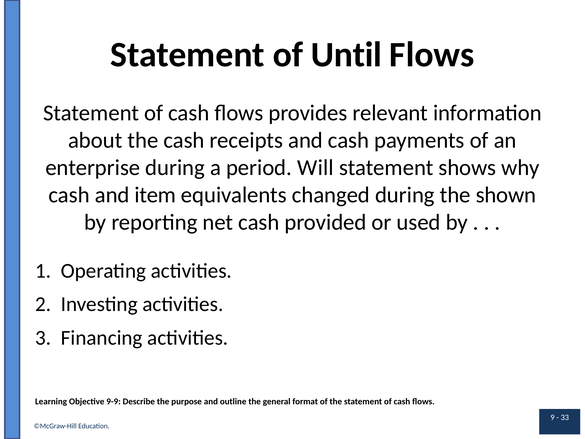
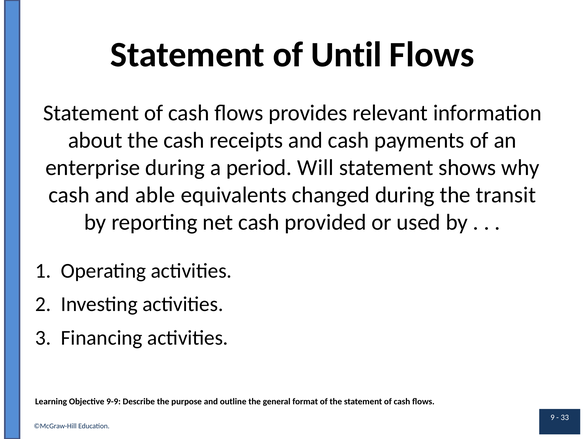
item: item -> able (155, 195)
shown: shown -> transit (506, 195)
